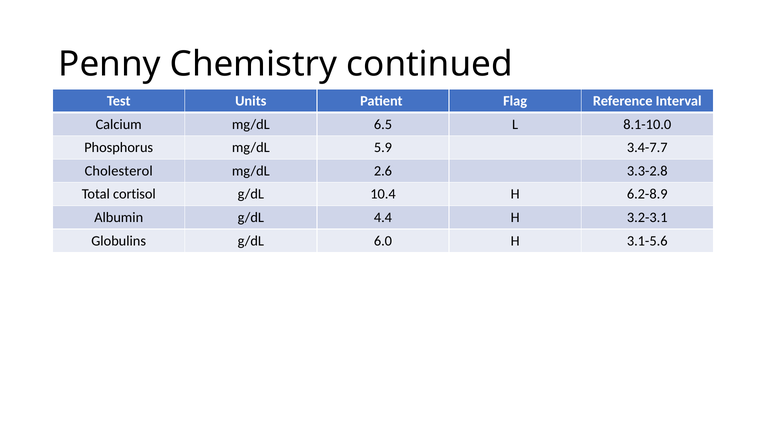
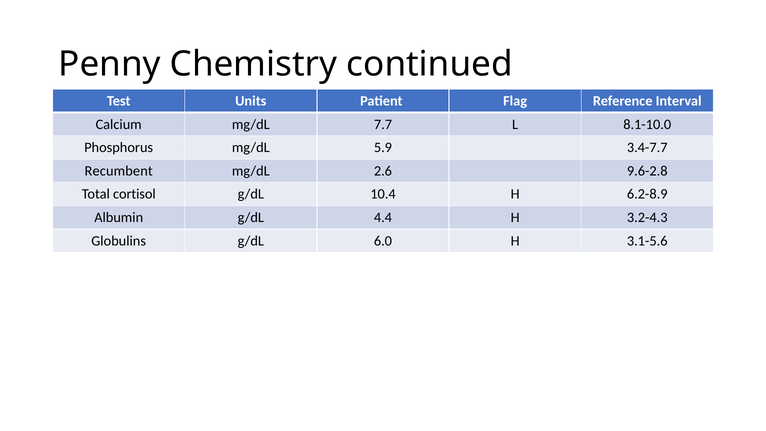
6.5: 6.5 -> 7.7 (383, 124)
Cholesterol: Cholesterol -> Recumbent (119, 171)
3.3-2.8: 3.3-2.8 -> 9.6-2.8 (647, 171)
3.2-3.1: 3.2-3.1 -> 3.2-4.3 (647, 217)
